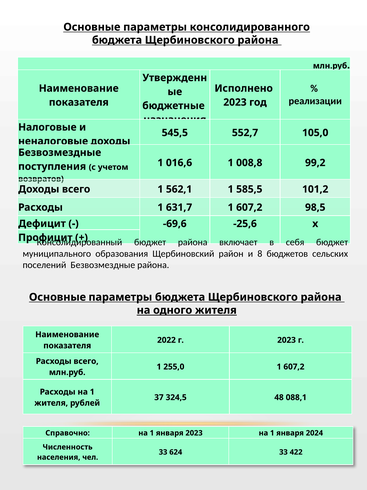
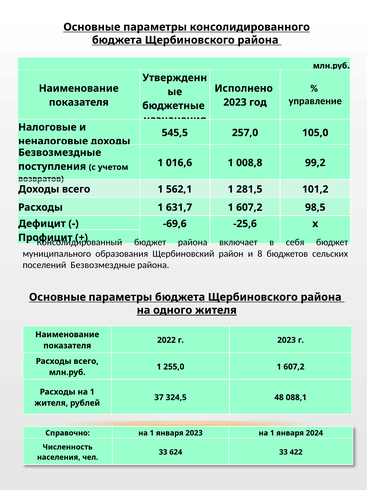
реализации: реализации -> управление (315, 101)
552,7: 552,7 -> 257,0 (245, 133)
585,5: 585,5 -> 281,5 (249, 189)
